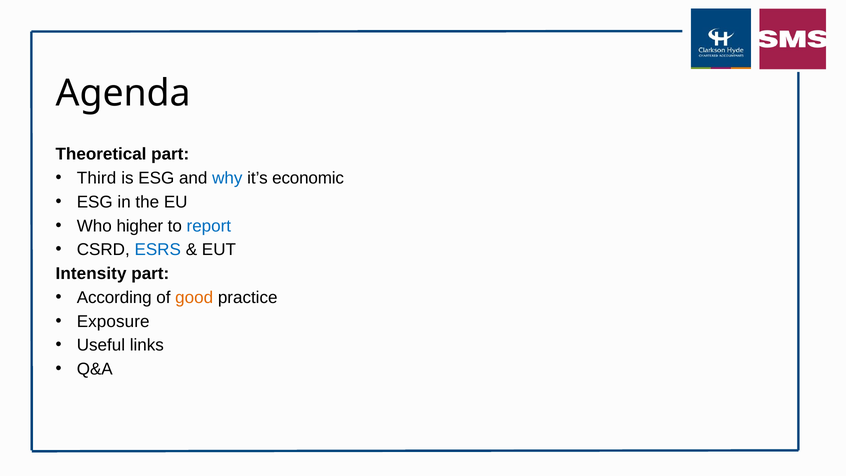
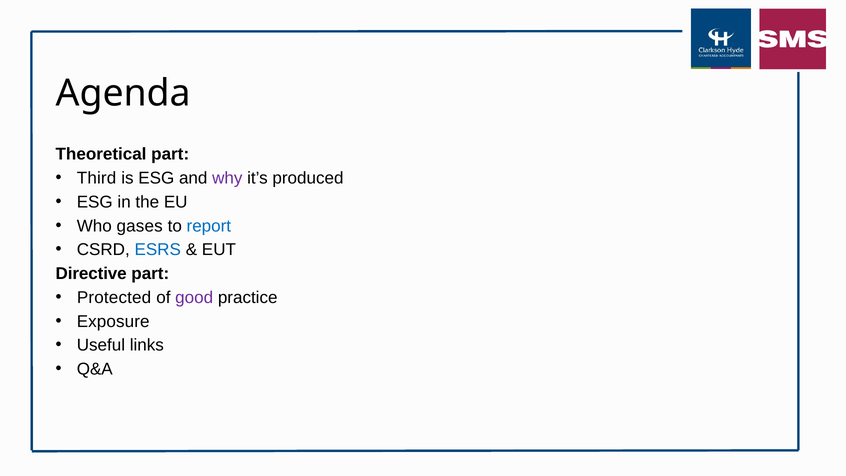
why colour: blue -> purple (227, 178)
economic: economic -> produced (308, 178)
higher: higher -> gases (140, 226)
Intensity: Intensity -> Directive (91, 274)
According: According -> Protected (114, 297)
good colour: orange -> purple (194, 297)
